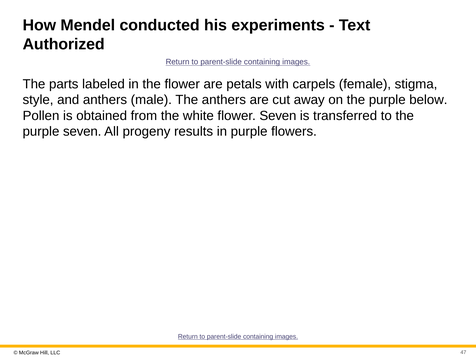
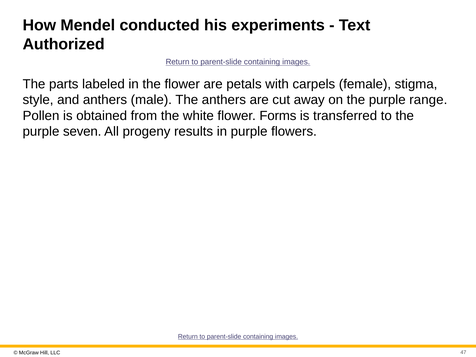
below: below -> range (428, 100)
flower Seven: Seven -> Forms (278, 116)
